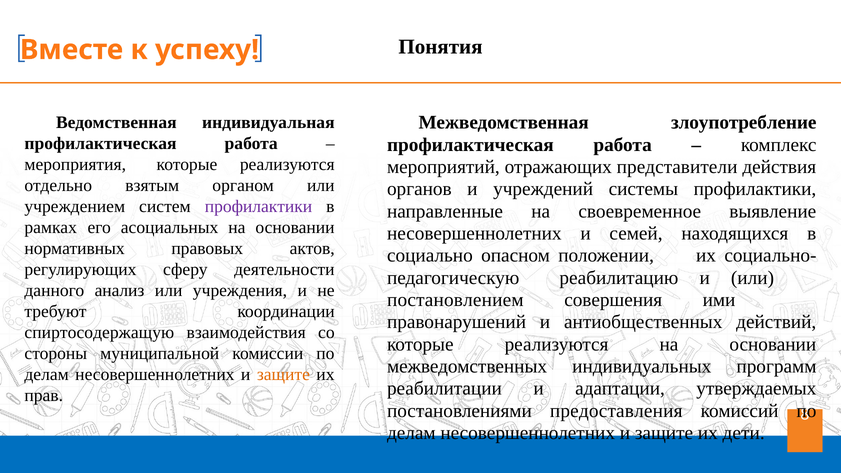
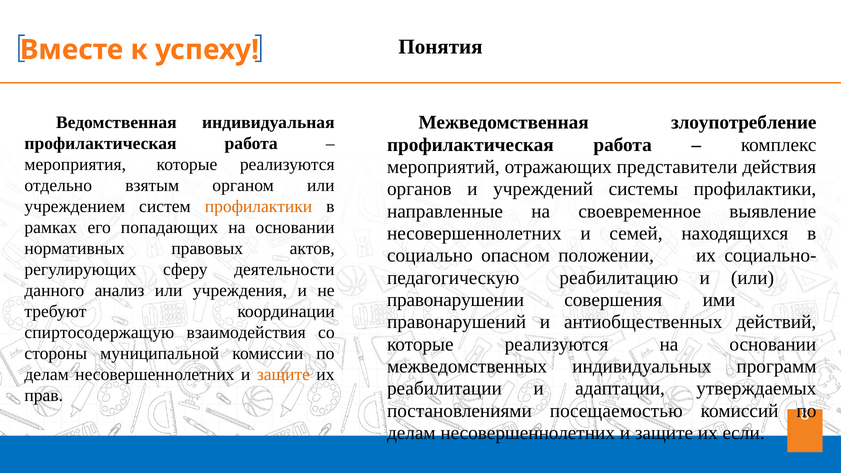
профилактики colour: purple -> orange (258, 206)
асоциальных: асоциальных -> попадающих (170, 227)
постановлением: постановлением -> правонарушении (456, 300)
предоставления: предоставления -> посещаемостью (616, 411)
дети: дети -> если (744, 433)
